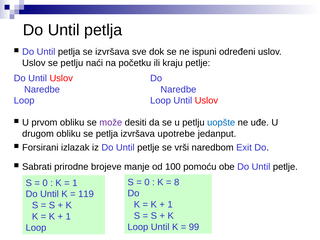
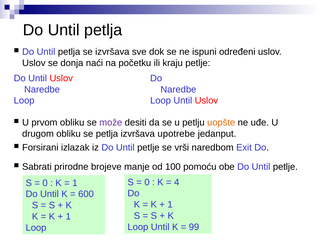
se petlju: petlju -> donja (72, 63)
uopšte colour: blue -> orange (221, 123)
8: 8 -> 4 (177, 182)
119: 119 -> 600 (86, 194)
